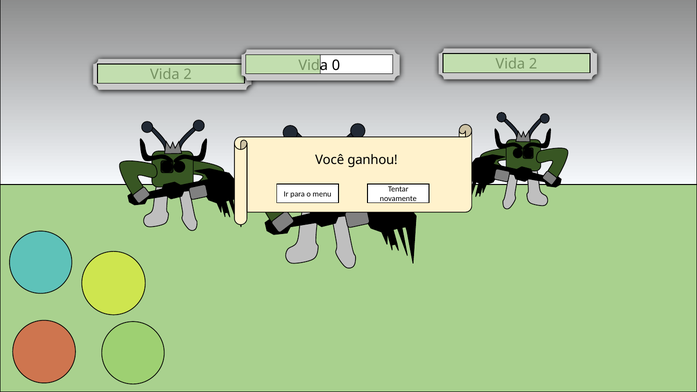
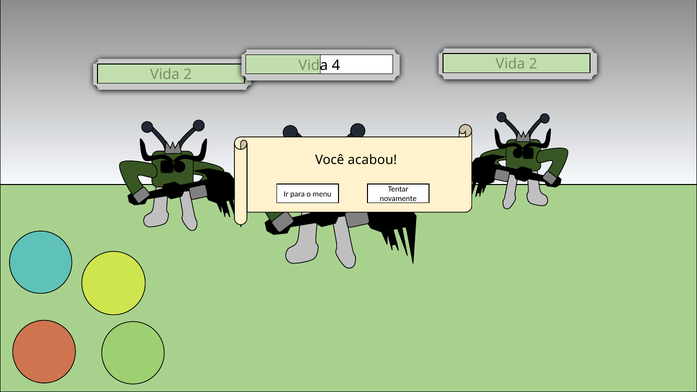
0: 0 -> 4 (336, 65)
ganhou: ganhou -> acabou (372, 160)
